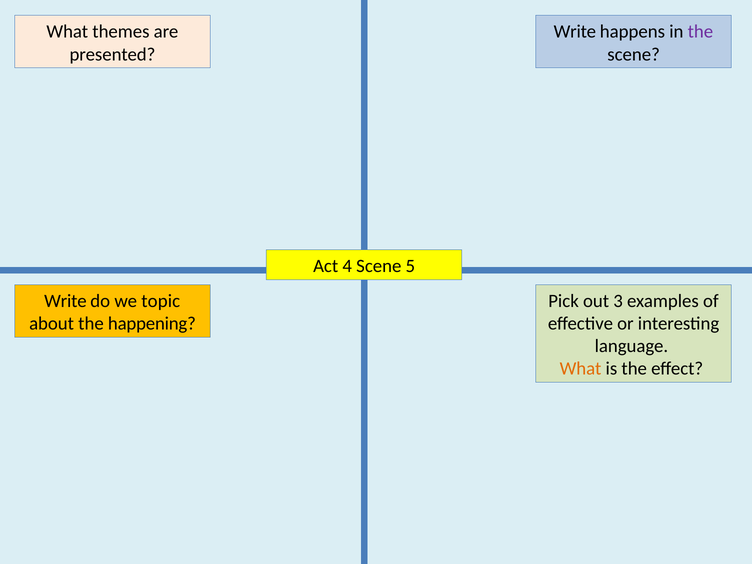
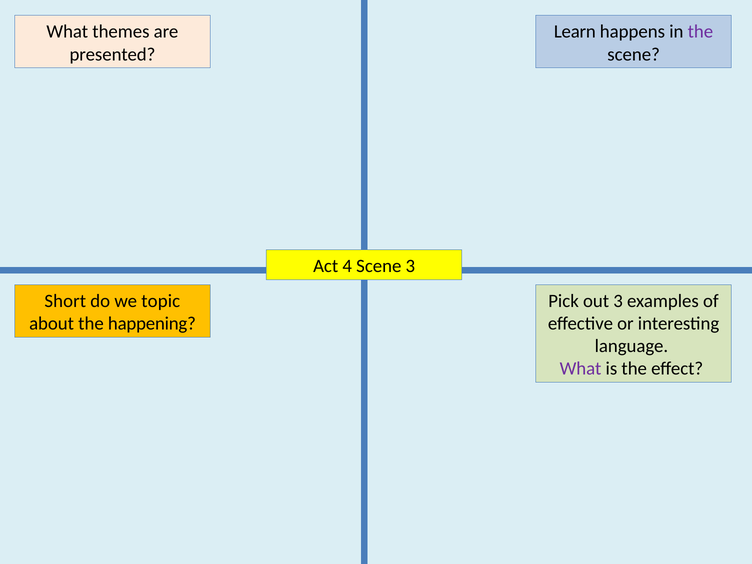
Write: Write -> Learn (575, 32)
Scene 5: 5 -> 3 (410, 266)
Write: Write -> Short (65, 301)
What colour: orange -> purple (581, 369)
